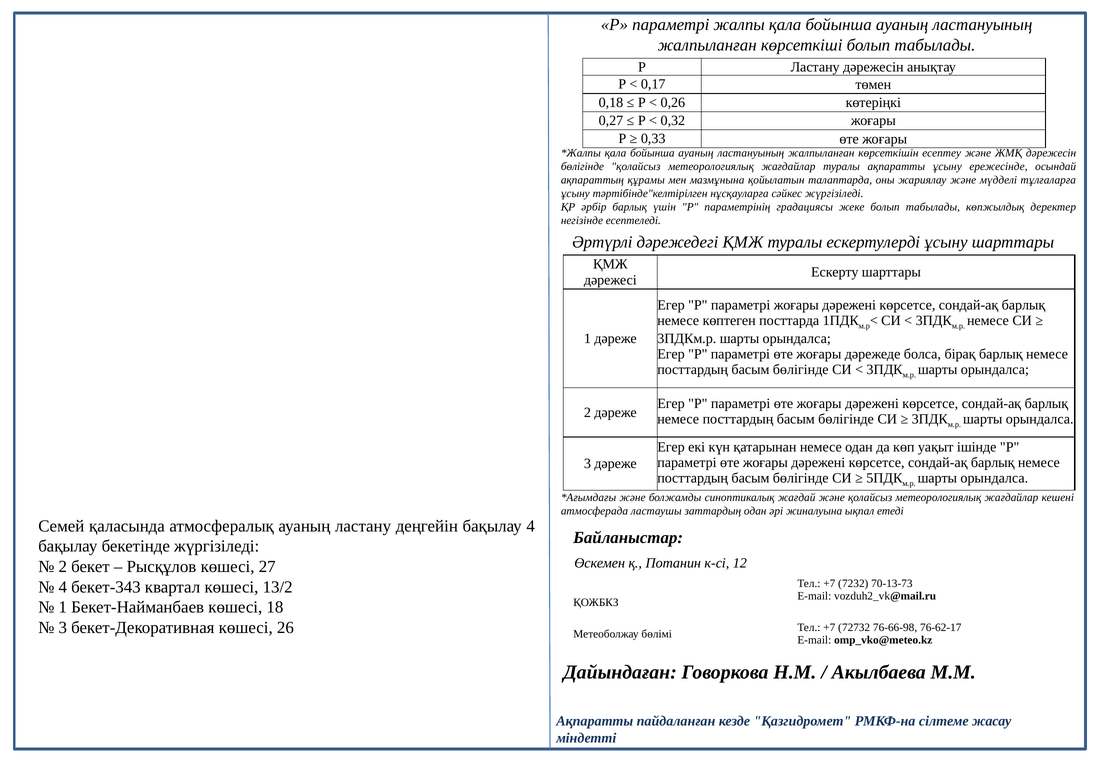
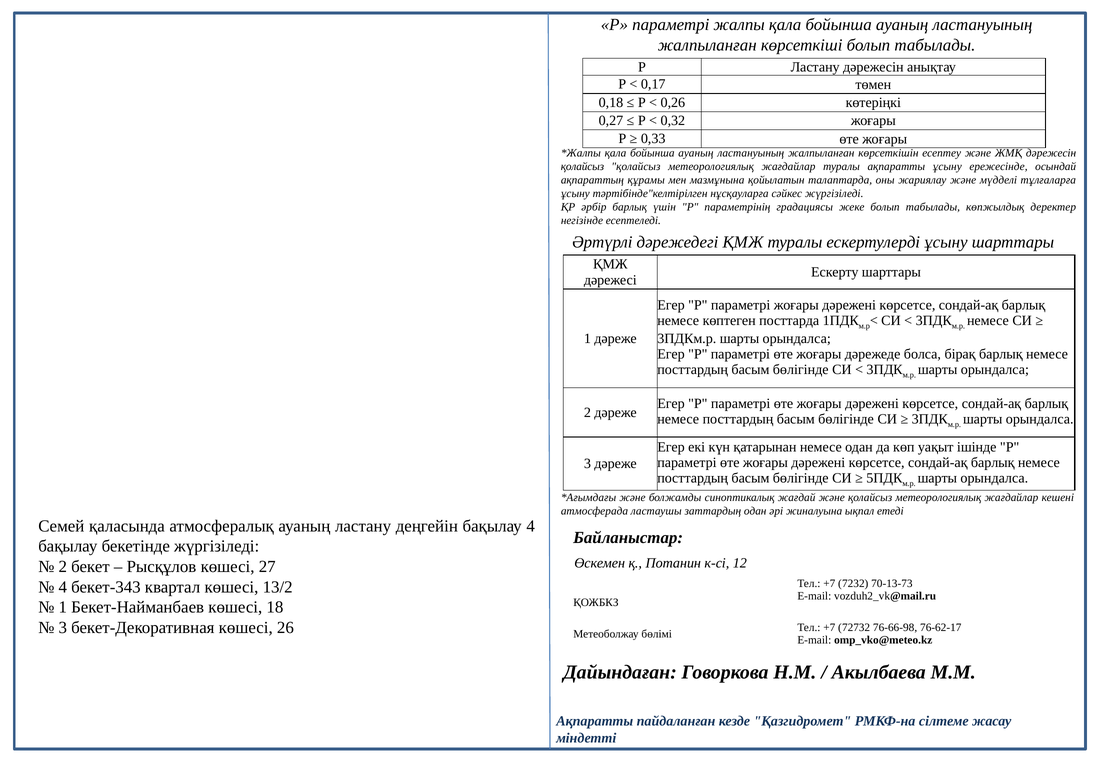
бөлігінде: бөлігінде -> қолайсыз (582, 167)
